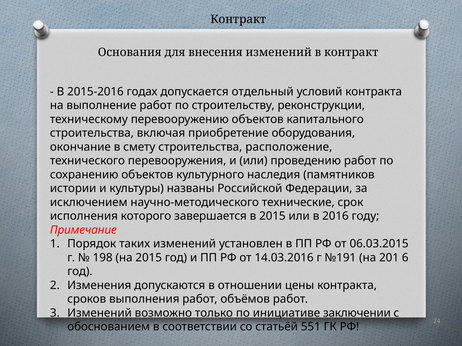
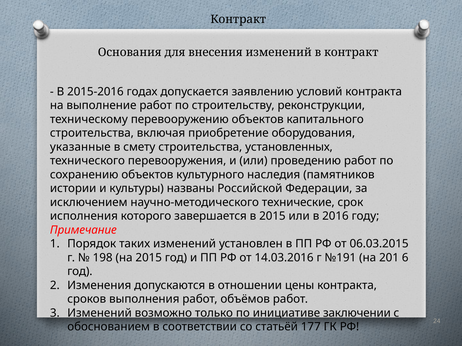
отдельный: отдельный -> заявлению (263, 92)
окончание: окончание -> указанные (80, 147)
расположение: расположение -> установленных (289, 147)
551: 551 -> 177 (311, 327)
